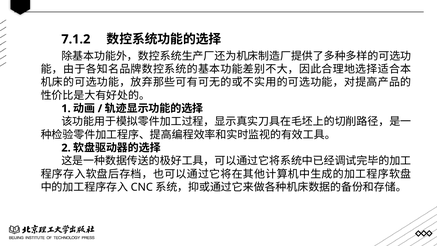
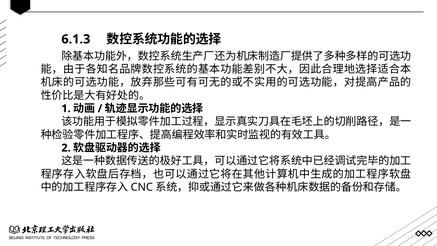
7.1.2: 7.1.2 -> 6.1.3 (76, 39)
